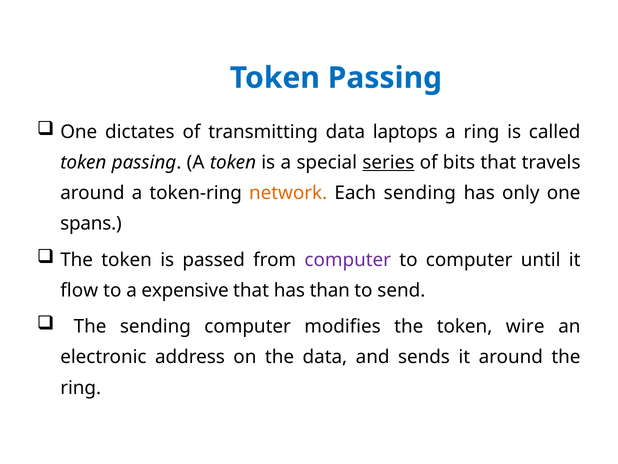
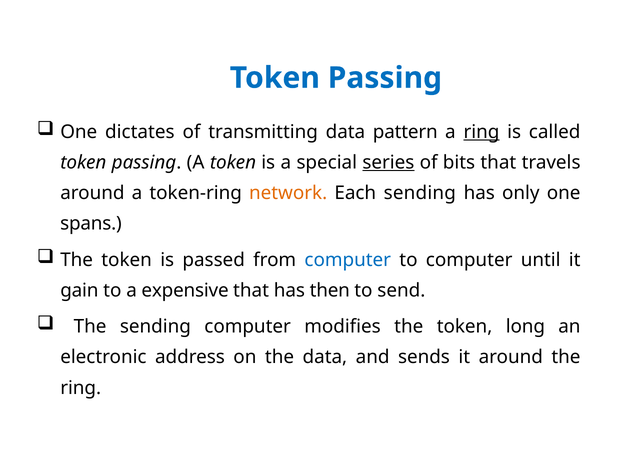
laptops: laptops -> pattern (405, 132)
ring underline: none -> present (481, 132)
computer colour: purple -> blue (348, 260)
flow: flow -> gain (79, 290)
than: than -> then (330, 290)
wire: wire -> long (525, 326)
